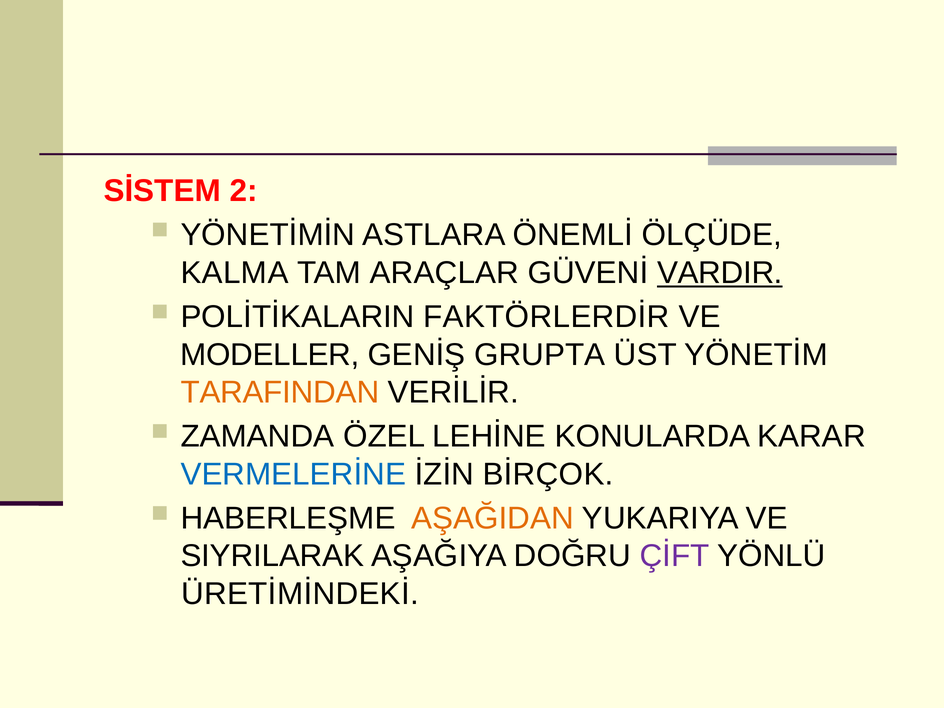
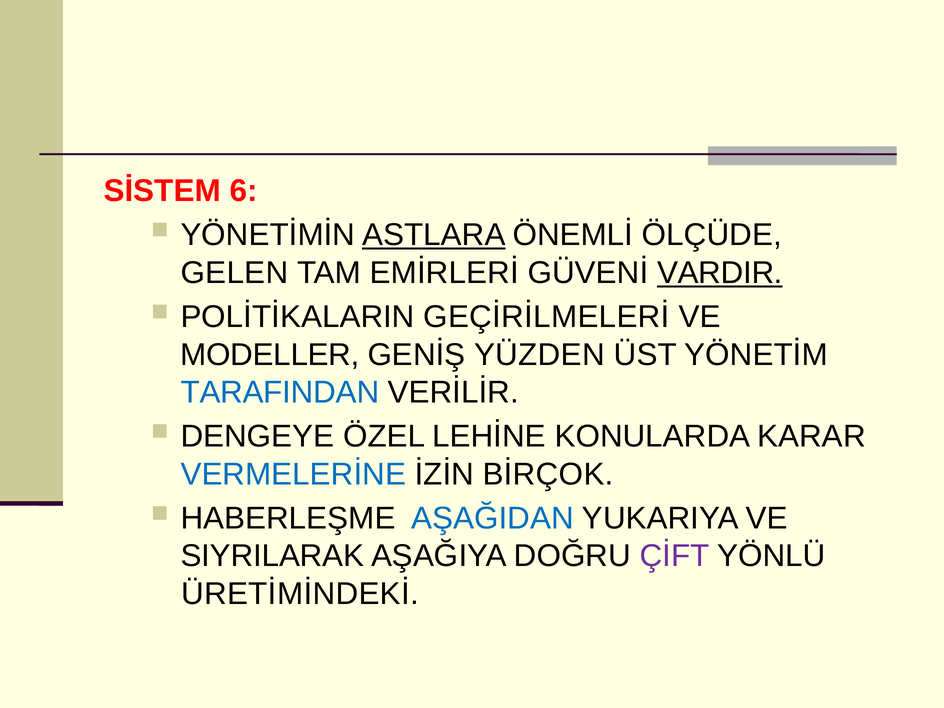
2: 2 -> 6 (244, 191)
ASTLARA underline: none -> present (434, 235)
KALMA: KALMA -> GELEN (235, 273)
ARAÇLAR: ARAÇLAR -> EMİRLERİ (444, 273)
FAKTÖRLERDİR: FAKTÖRLERDİR -> GEÇİRİLMELERİ (546, 317)
GRUPTA: GRUPTA -> YÜZDEN (540, 355)
TARAFINDAN colour: orange -> blue (280, 392)
ZAMANDA: ZAMANDA -> DENGEYE (257, 436)
AŞAĞIDAN colour: orange -> blue (493, 518)
